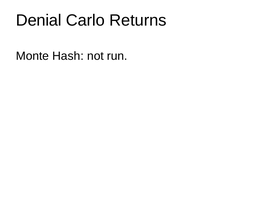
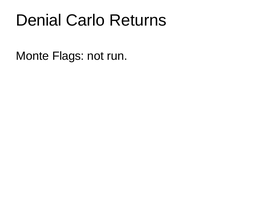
Hash: Hash -> Flags (68, 56)
